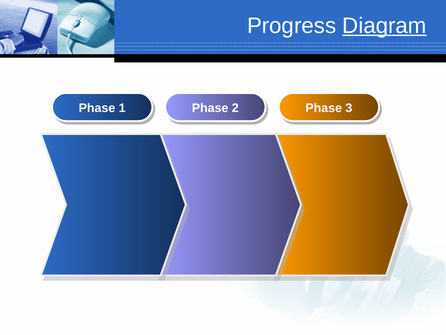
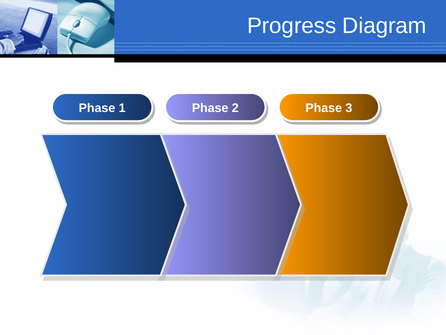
Diagram underline: present -> none (384, 26)
